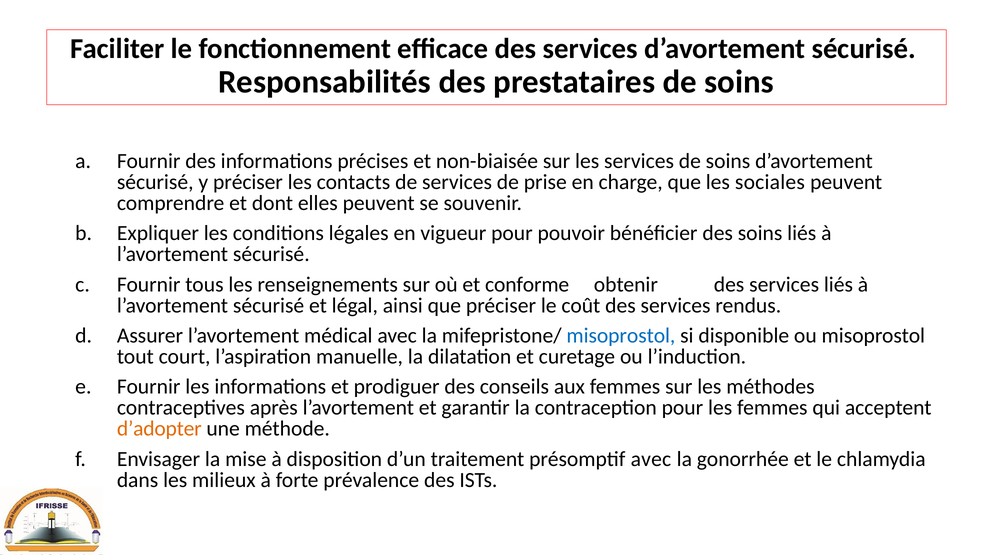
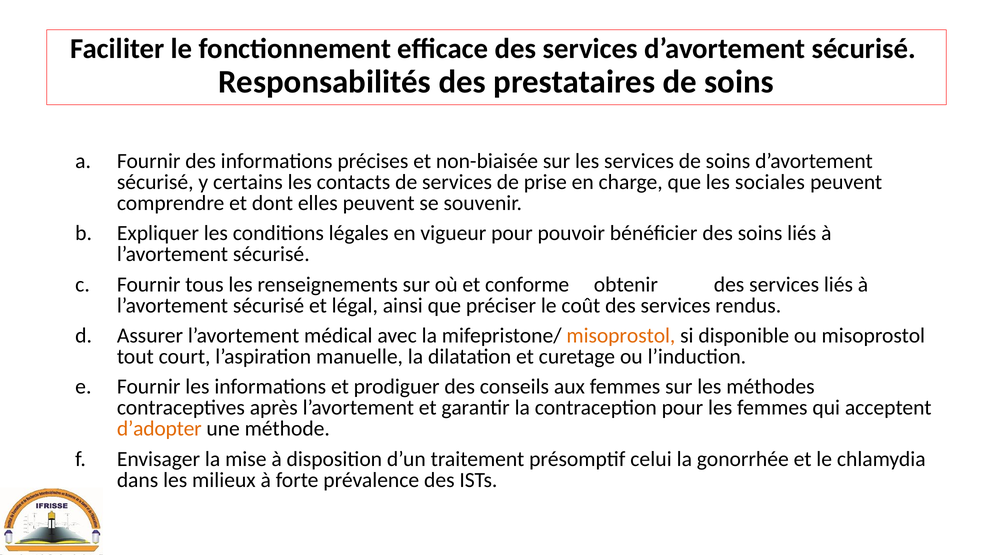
y préciser: préciser -> certains (248, 182)
misoprostol colour: blue -> orange (621, 336)
présomptif avec: avec -> celui (651, 459)
